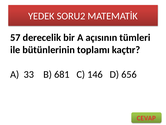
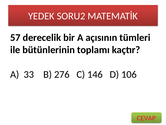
681: 681 -> 276 (62, 74)
656: 656 -> 106 (129, 74)
